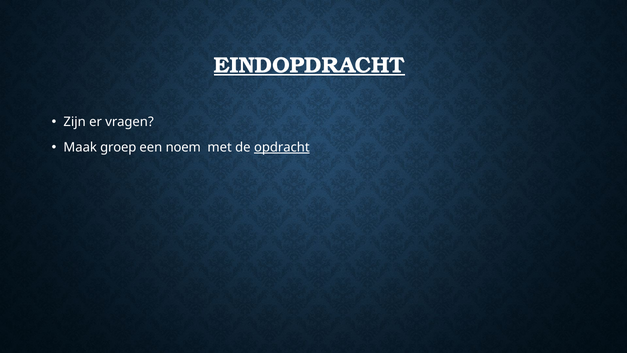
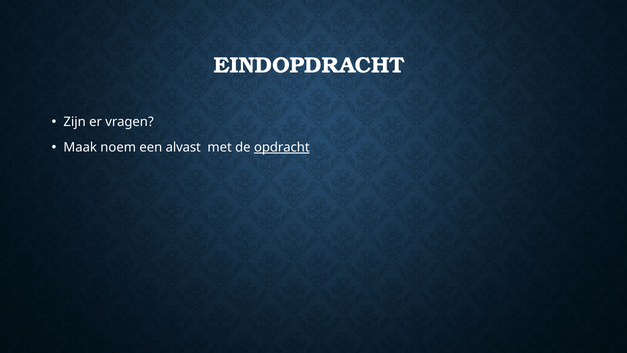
EINDOPDRACHT underline: present -> none (309, 65)
groep: groep -> noem (118, 147)
noem: noem -> alvast (183, 147)
